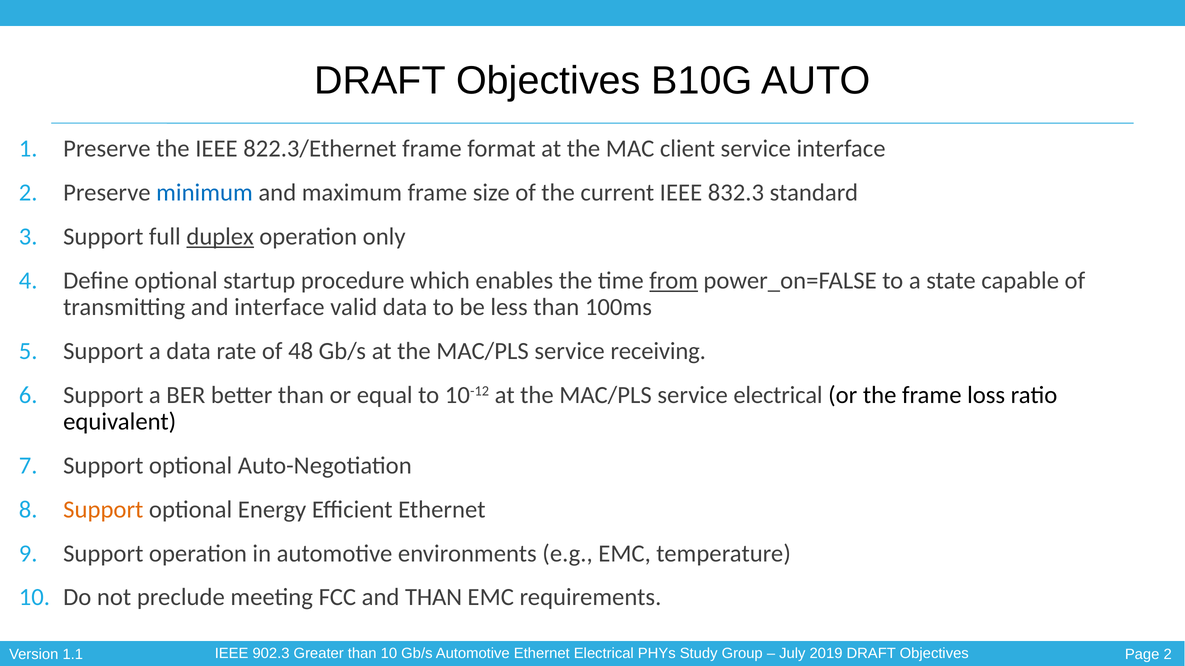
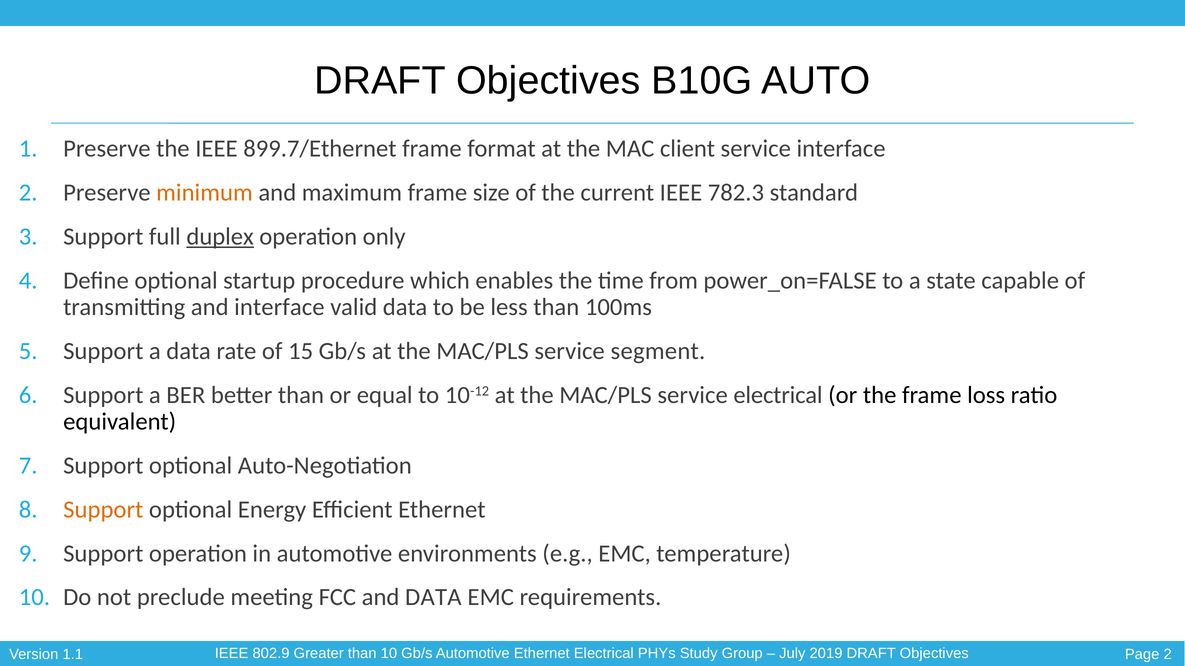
822.3/Ethernet: 822.3/Ethernet -> 899.7/Ethernet (320, 149)
minimum colour: blue -> orange (204, 193)
832.3: 832.3 -> 782.3 (736, 193)
from underline: present -> none (674, 281)
48: 48 -> 15 (301, 351)
receiving: receiving -> segment (658, 351)
and THAN: THAN -> DATA (433, 598)
902.3: 902.3 -> 802.9 (271, 654)
